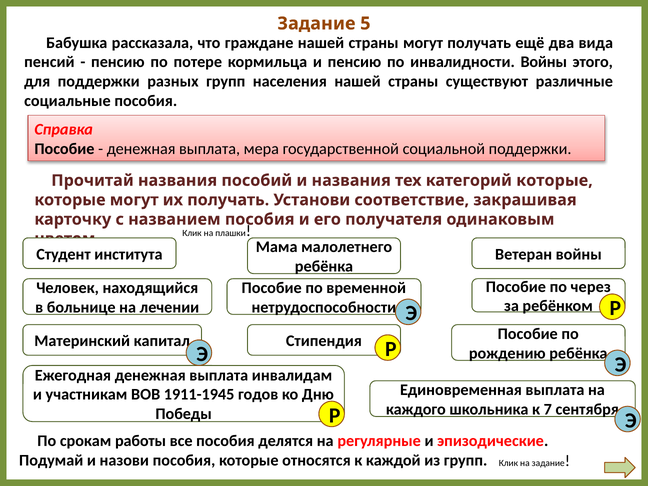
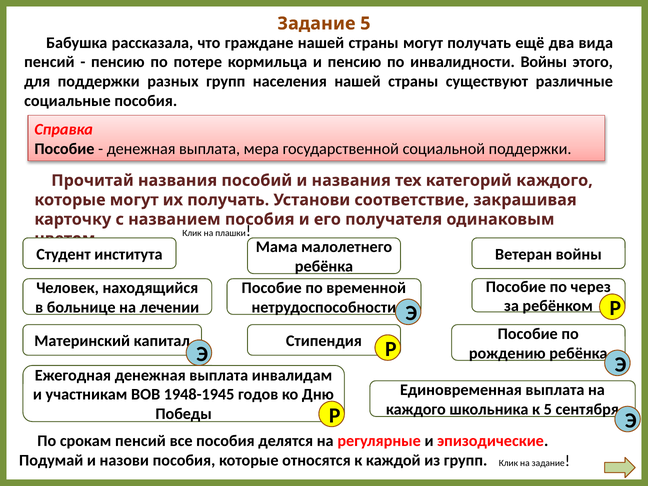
категорий которые: которые -> каждого (555, 180)
1911-1945: 1911-1945 -> 1948-1945 (199, 395)
к 7: 7 -> 5 (548, 409)
срокам работы: работы -> пенсий (140, 441)
